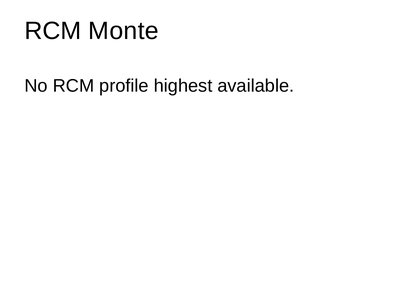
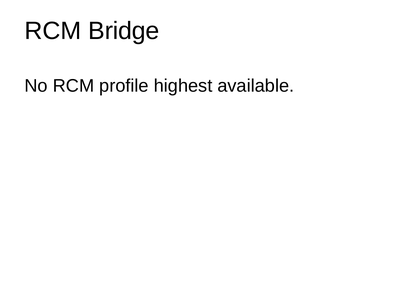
Monte: Monte -> Bridge (124, 31)
